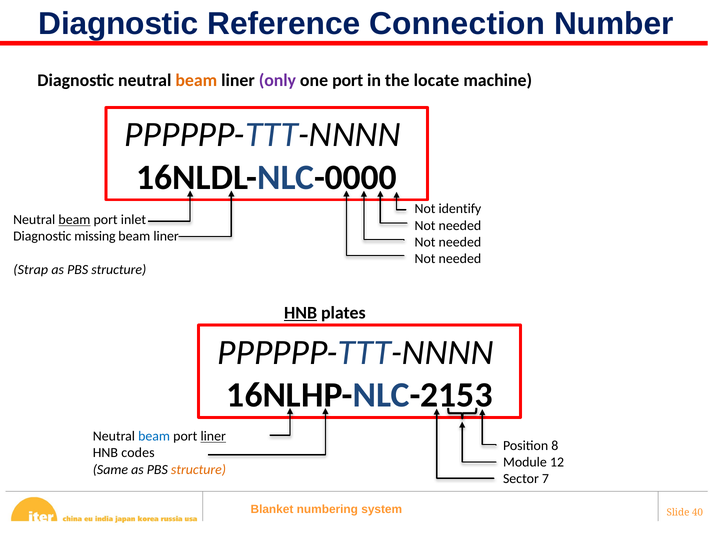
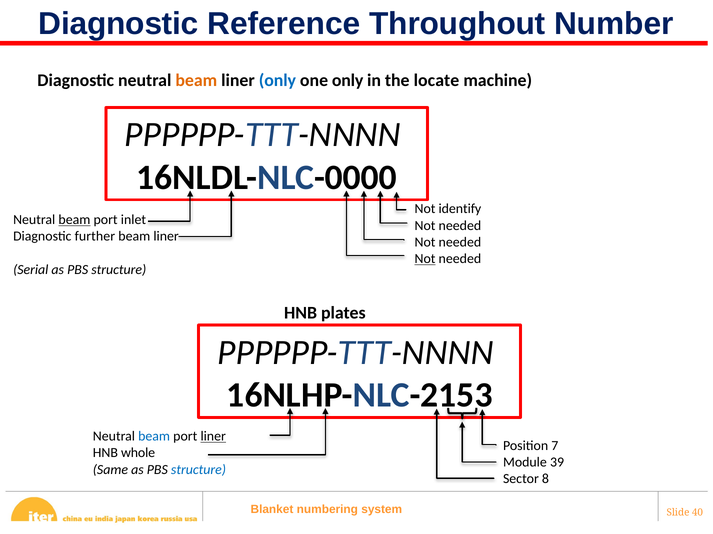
Connection: Connection -> Throughout (457, 24)
only colour: purple -> blue (277, 80)
one port: port -> only (348, 80)
missing: missing -> further (95, 237)
Not underline: none -> present (425, 259)
Strap: Strap -> Serial (31, 270)
HNB underline: present -> none (301, 313)
8: 8 -> 7 (555, 446)
codes: codes -> whole (138, 454)
12: 12 -> 39 (557, 463)
structure colour: orange -> blue (199, 470)
7: 7 -> 8 (545, 480)
